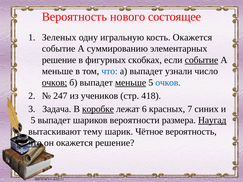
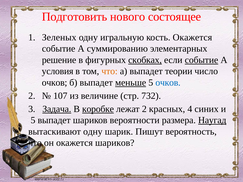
Вероятность: Вероятность -> Подготовить (74, 17)
скобках underline: none -> present (145, 60)
меньше: меньше -> условия (58, 71)
что colour: blue -> orange (110, 71)
узнали: узнали -> теории (179, 71)
очков underline: present -> none (55, 83)
247: 247 -> 107 (60, 96)
учеников: учеников -> величине (99, 96)
418: 418 -> 732 (151, 96)
Задача underline: none -> present (57, 109)
лежат 6: 6 -> 2 (144, 109)
7: 7 -> 4 (190, 109)
вытаскивают тему: тему -> одну (93, 132)
Чётное: Чётное -> Пишут (149, 132)
что underline: present -> none (35, 143)
окажется решение: решение -> шариков (115, 143)
